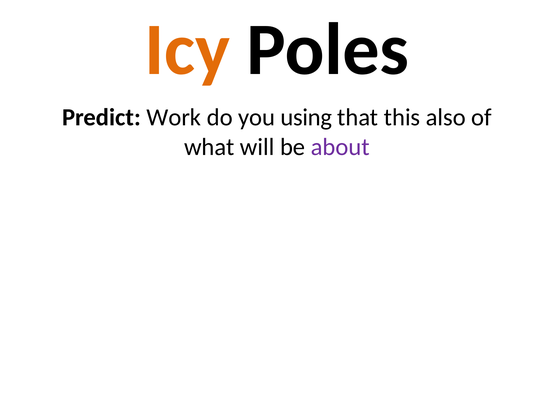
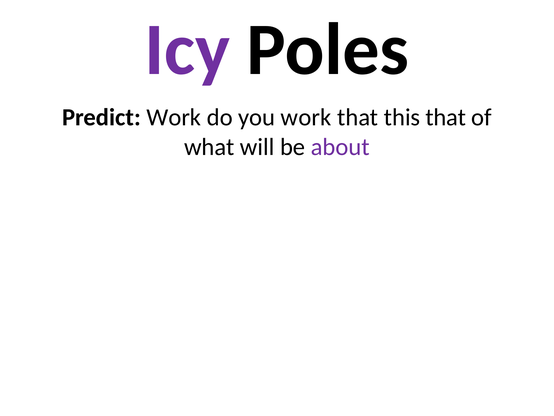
Icy colour: orange -> purple (187, 50)
you using: using -> work (306, 117)
this also: also -> that (446, 117)
